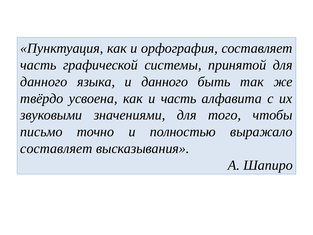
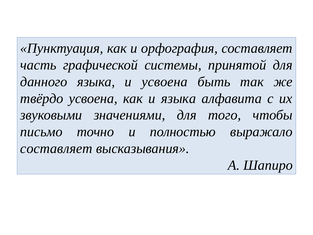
и данного: данного -> усвоена (165, 82)
и часть: часть -> языка (179, 98)
